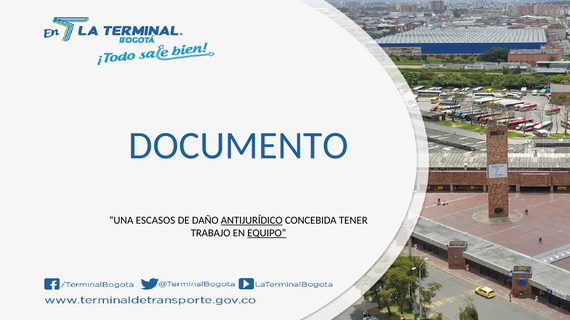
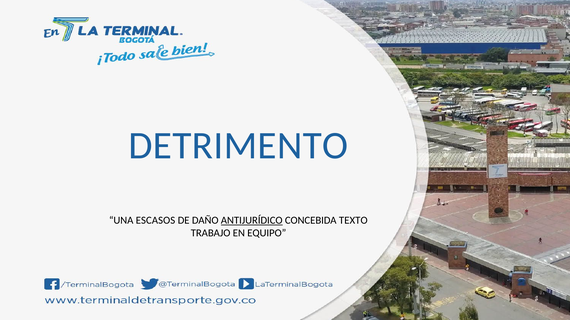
DOCUMENTO: DOCUMENTO -> DETRIMENTO (238, 146)
TENER: TENER -> TEXTO (353, 221)
EQUIPO underline: present -> none (267, 234)
